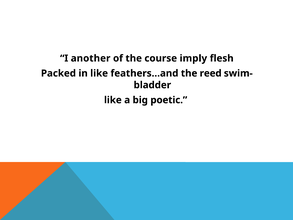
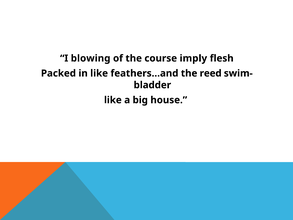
another: another -> blowing (91, 58)
poetic: poetic -> house (169, 100)
